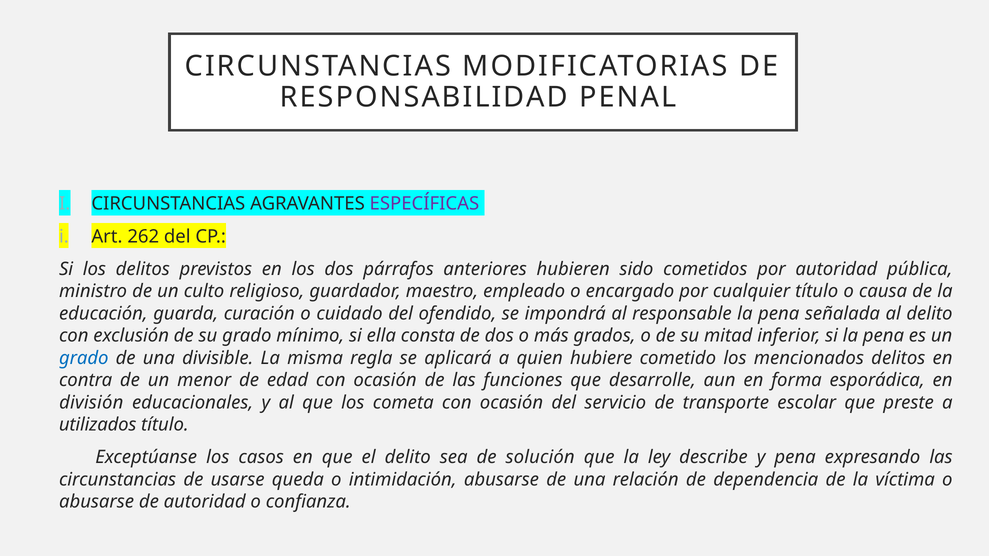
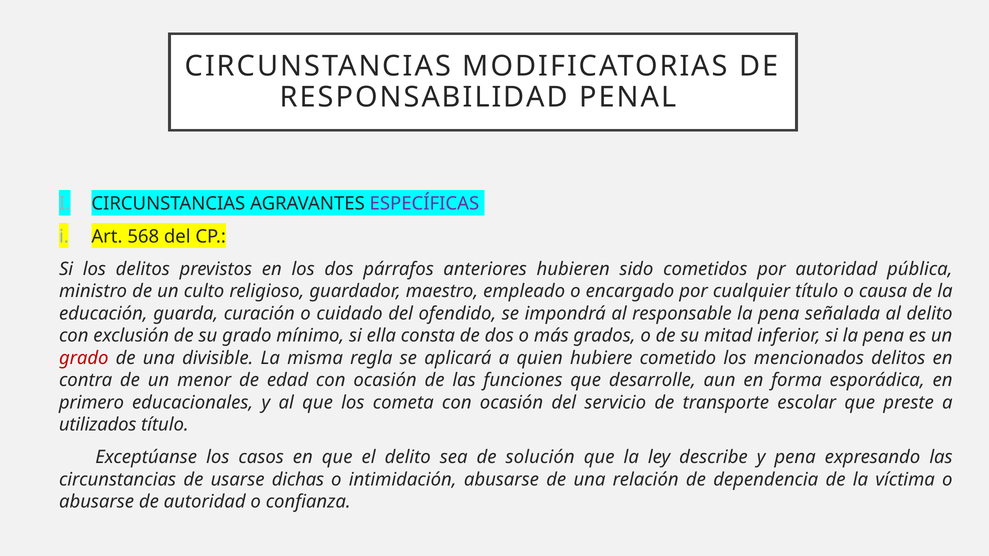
262: 262 -> 568 (143, 237)
grado colour: blue -> red (84, 358)
división: división -> primero (91, 403)
queda: queda -> dichas (298, 480)
